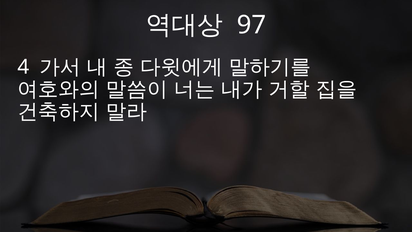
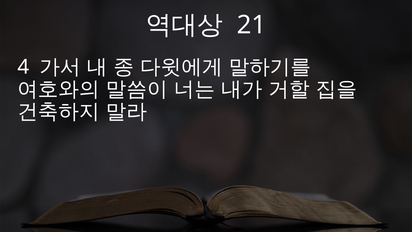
97: 97 -> 21 (252, 25)
